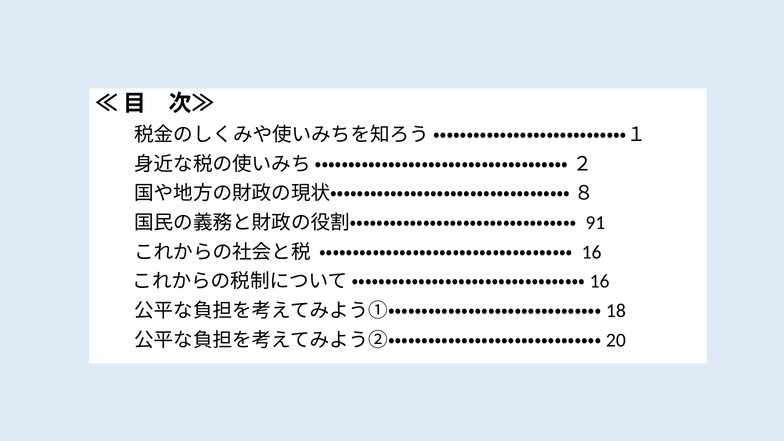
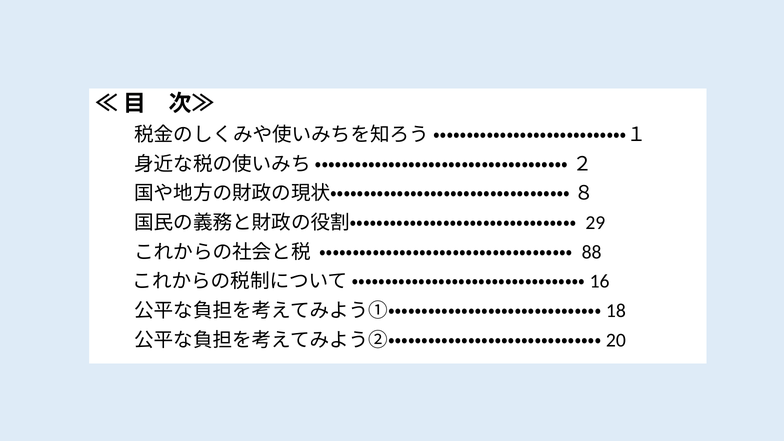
91: 91 -> 29 (595, 223)
16: 16 -> 88 (592, 252)
